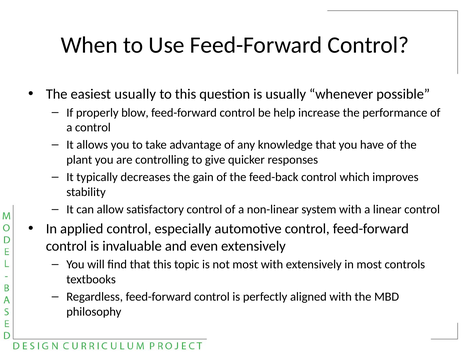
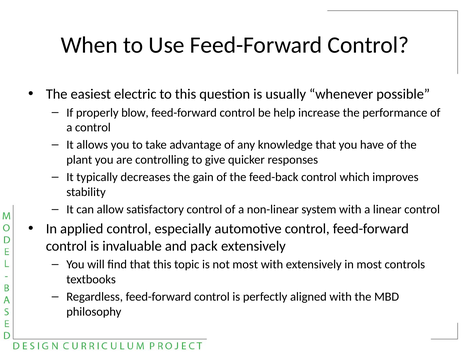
easiest usually: usually -> electric (135, 94)
even: even -> pack (204, 246)
